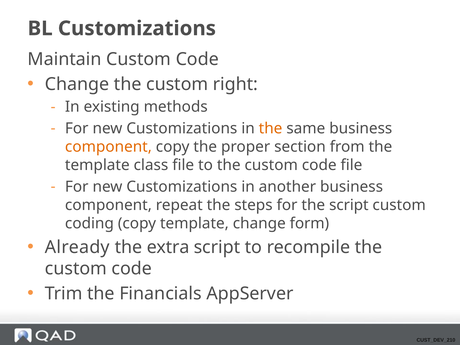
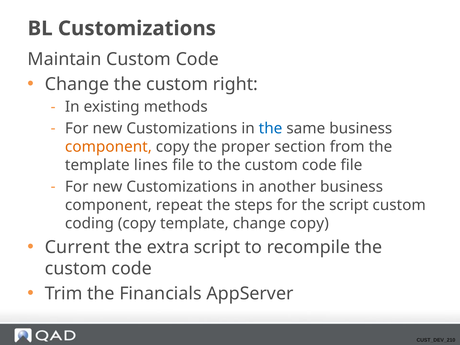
the colour: orange -> blue (271, 128)
class: class -> lines (151, 165)
change form: form -> copy (309, 223)
Already: Already -> Current (77, 247)
